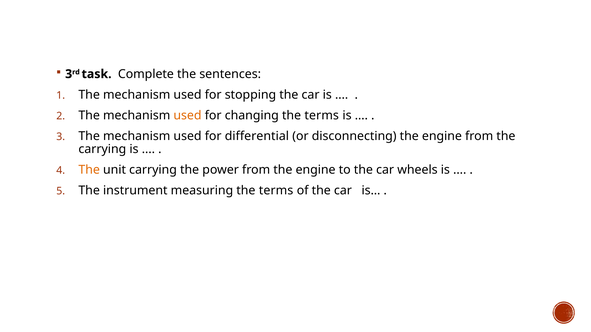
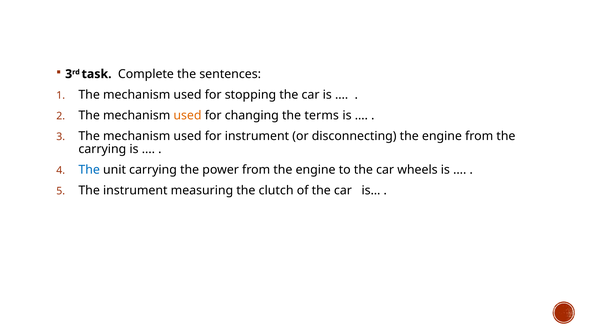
for differential: differential -> instrument (257, 136)
The colour: orange -> blue (89, 170)
measuring the terms: terms -> clutch (276, 191)
